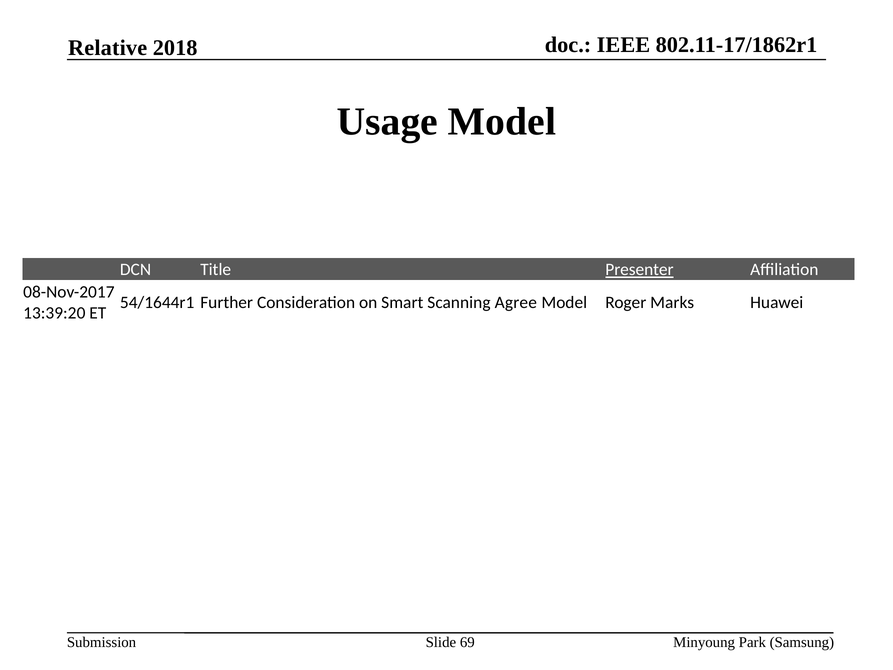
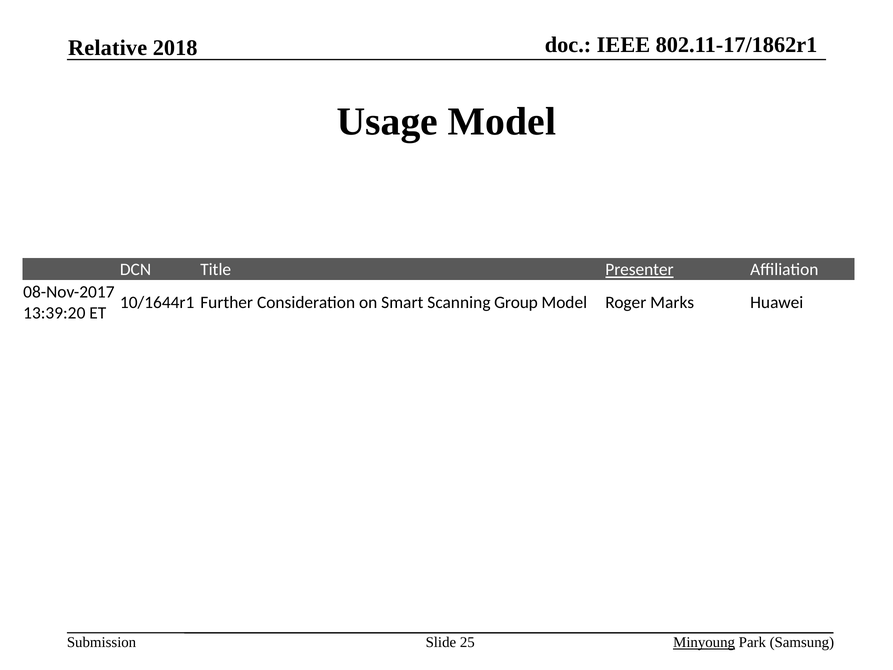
54/1644r1: 54/1644r1 -> 10/1644r1 (157, 302)
Agree: Agree -> Group (516, 302)
69: 69 -> 25 (467, 642)
Minyoung underline: none -> present (704, 642)
